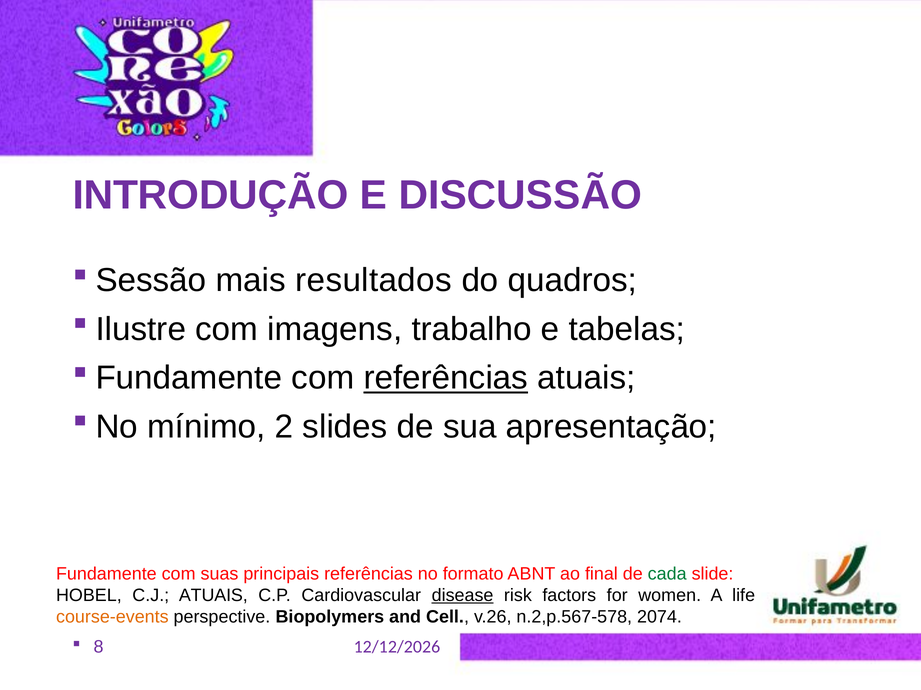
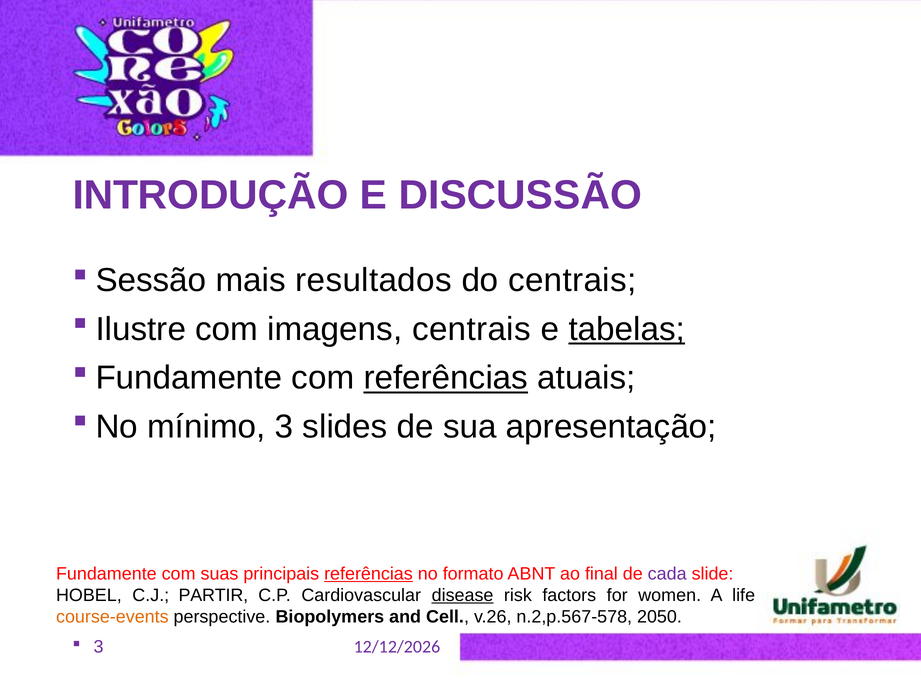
do quadros: quadros -> centrais (572, 281)
imagens trabalho: trabalho -> centrais (471, 330)
tabelas underline: none -> present (627, 330)
mínimo 2: 2 -> 3 (284, 427)
referências underline: none -> present (368, 575)
cada colour: green -> purple (667, 575)
C.J ATUAIS: ATUAIS -> PARTIR (213, 596)
2074: 2074 -> 2050 (659, 618)
8: 8 -> 3 (99, 648)
